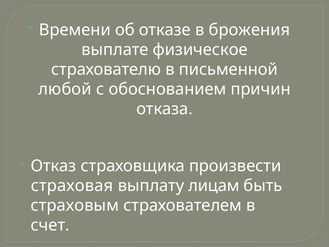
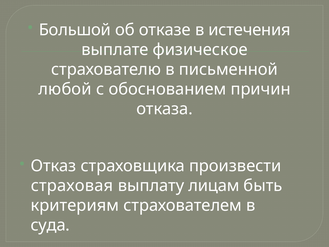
Времени: Времени -> Большой (75, 30)
брожения: брожения -> истечения (250, 30)
страховым: страховым -> критериям (75, 205)
счет: счет -> суда (50, 225)
